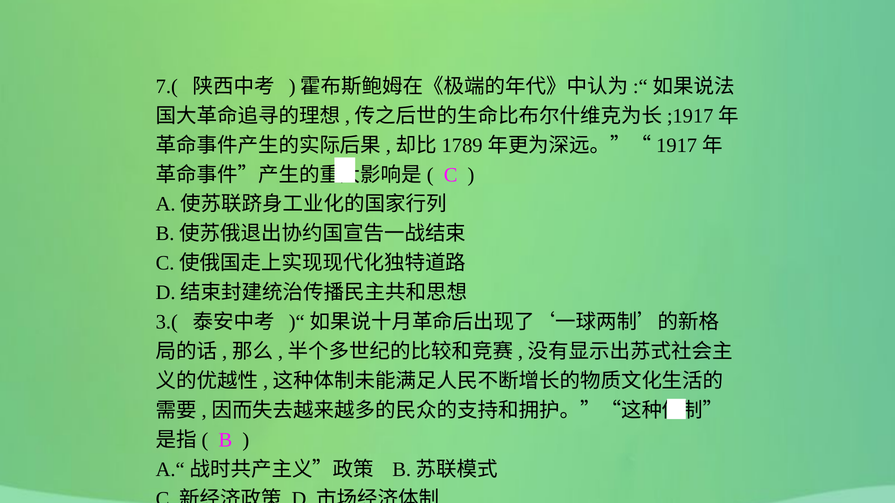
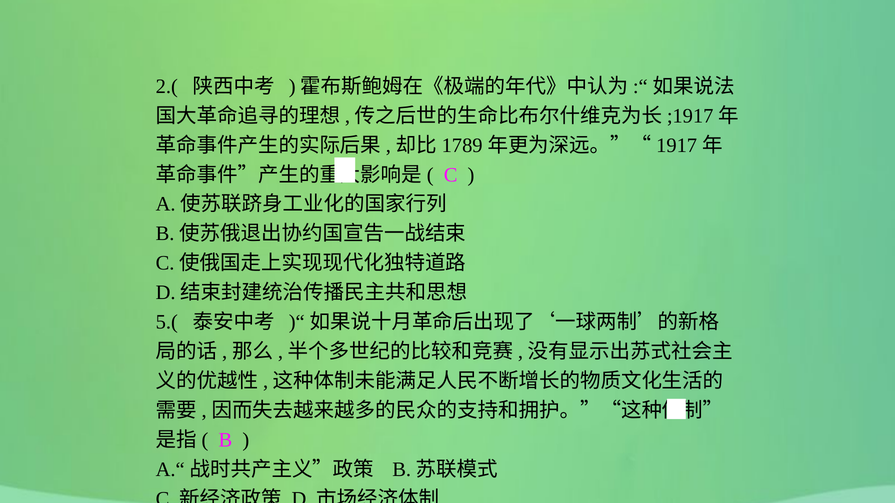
7.(: 7.( -> 2.( (167, 86)
3.(: 3.( -> 5.( (167, 322)
